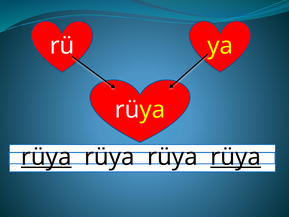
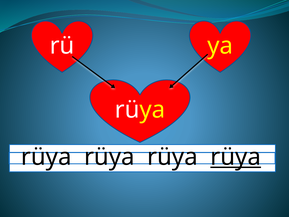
rüya underline: present -> none (46, 157)
